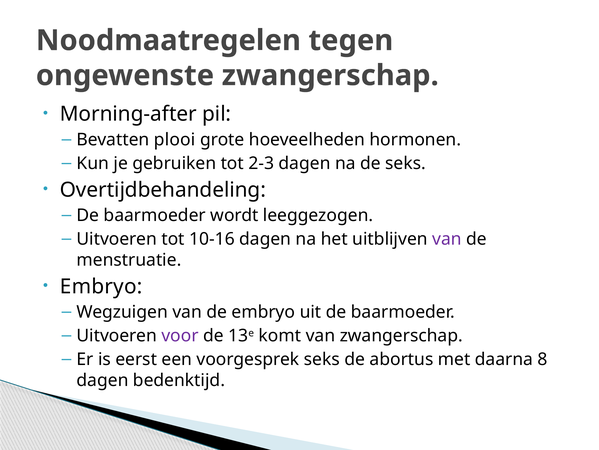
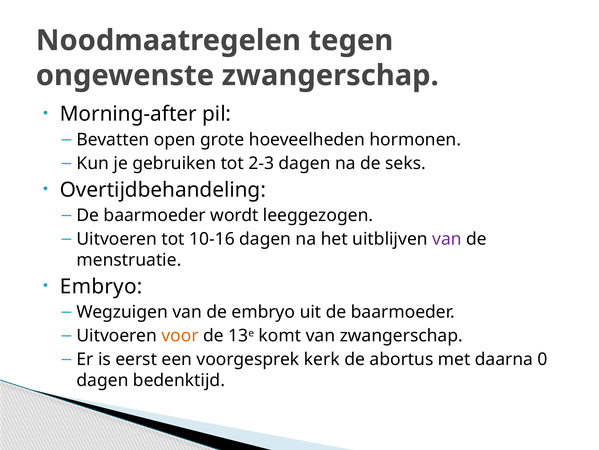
plooi: plooi -> open (175, 139)
voor colour: purple -> orange (180, 335)
voorgesprek seks: seks -> kerk (322, 359)
8: 8 -> 0 (543, 359)
